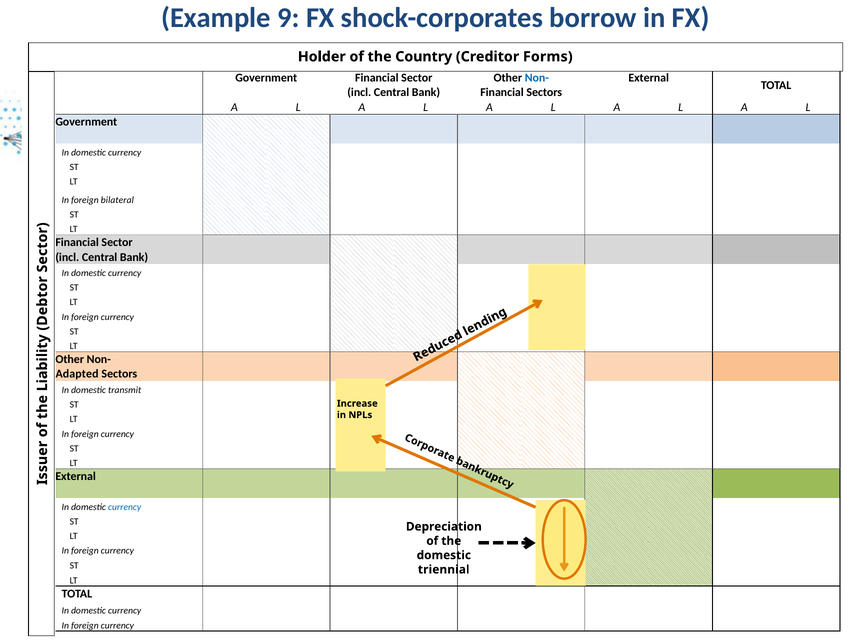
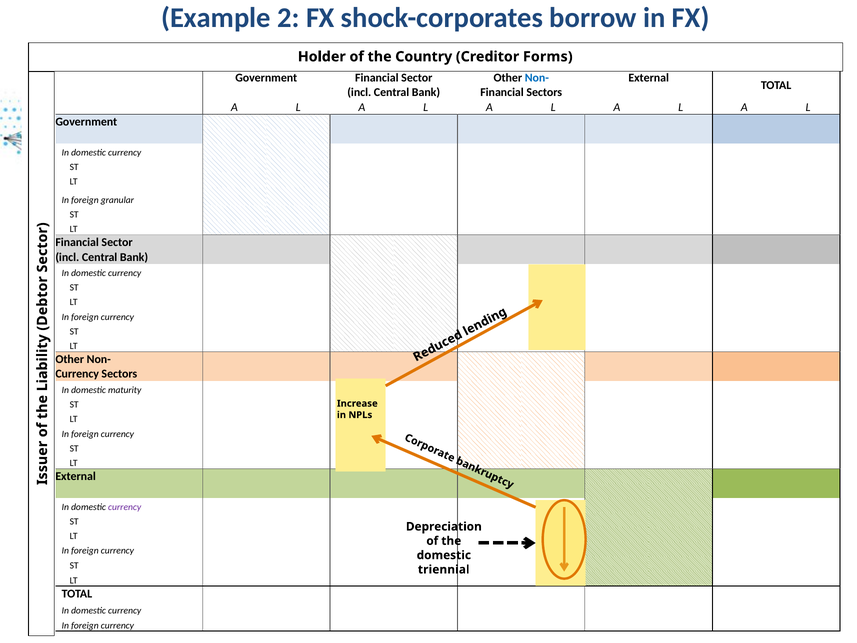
9: 9 -> 2 (288, 18)
bilateral: bilateral -> granular (117, 200)
Adapted: Adapted -> Currency (77, 374)
transmit: transmit -> maturity (125, 390)
currency colour: blue -> purple (125, 507)
